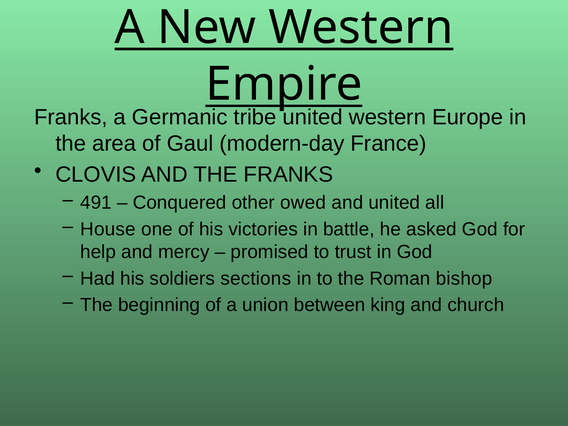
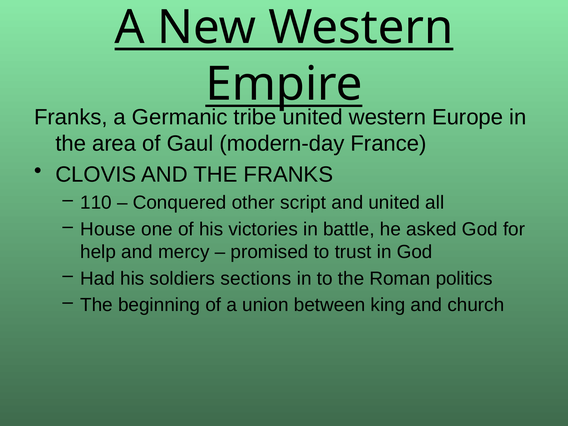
491: 491 -> 110 (96, 203)
owed: owed -> script (303, 203)
bishop: bishop -> politics (464, 278)
